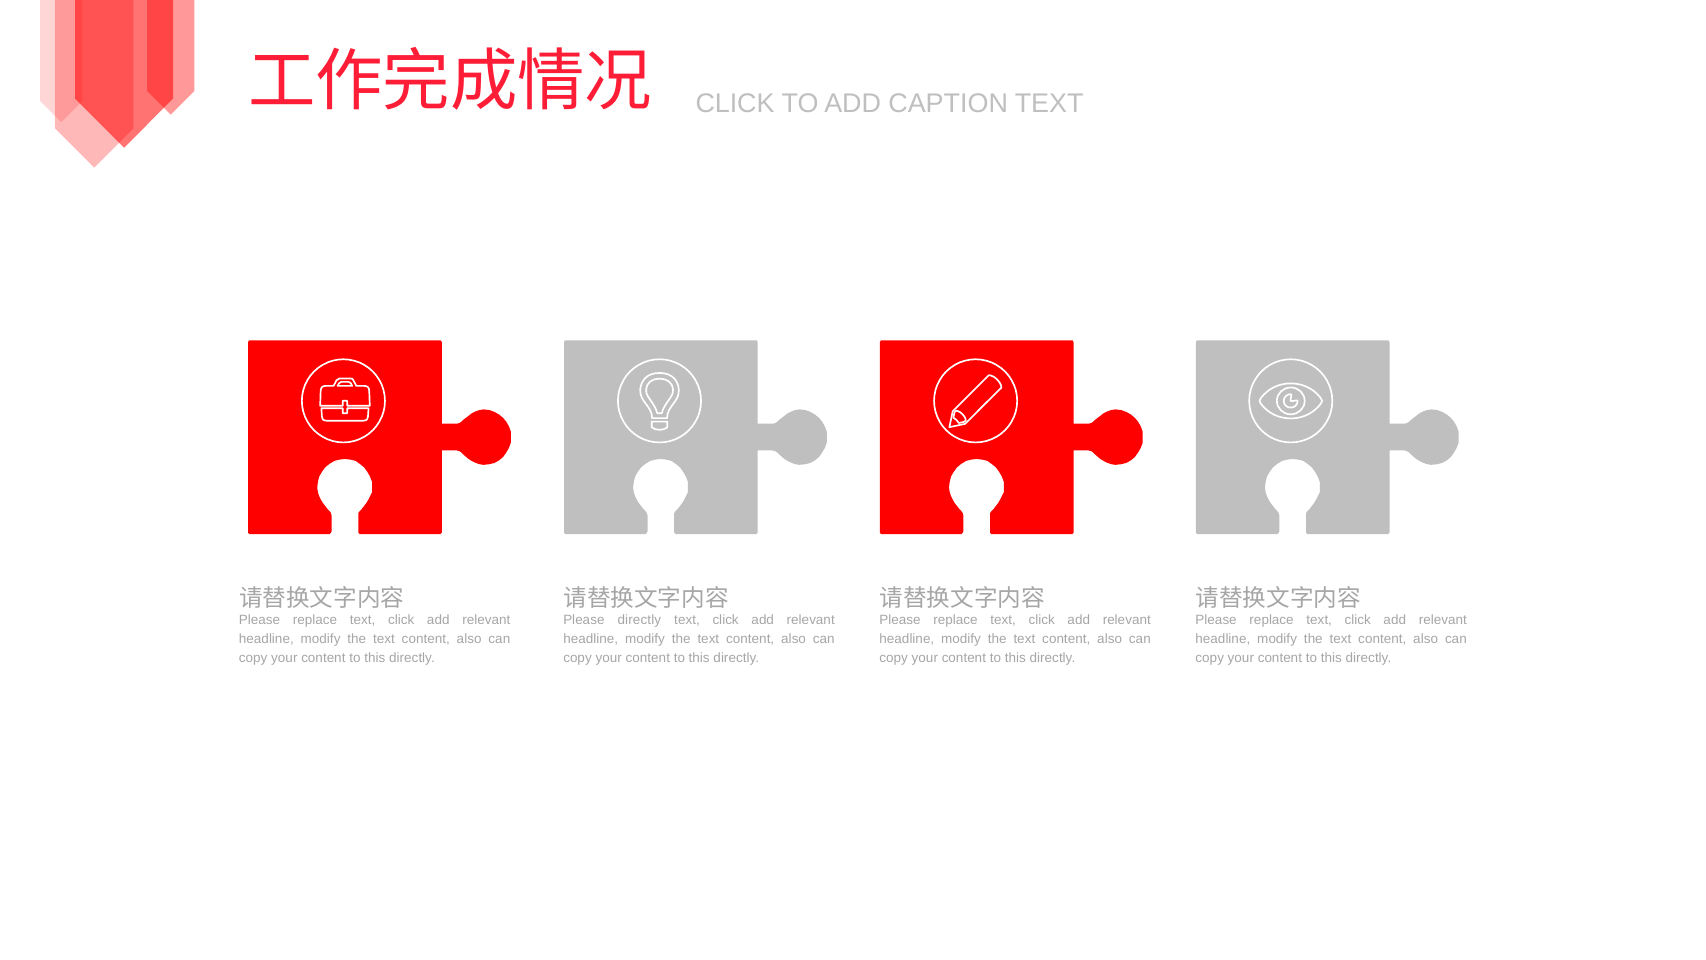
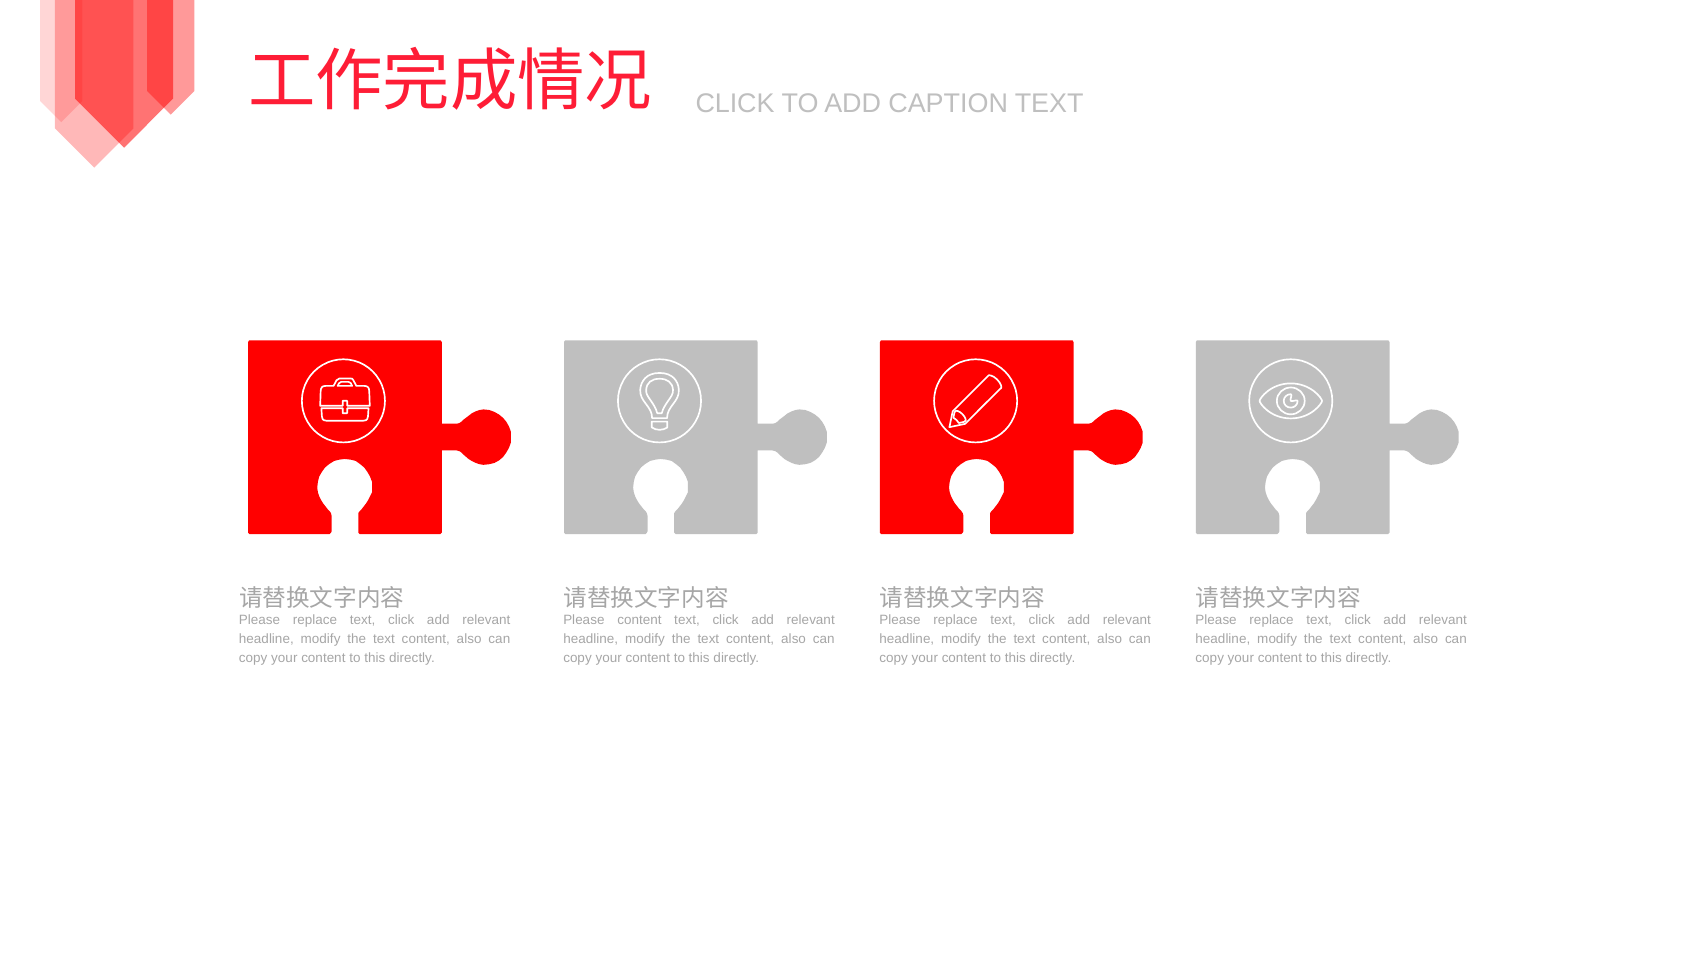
Please directly: directly -> content (639, 619)
